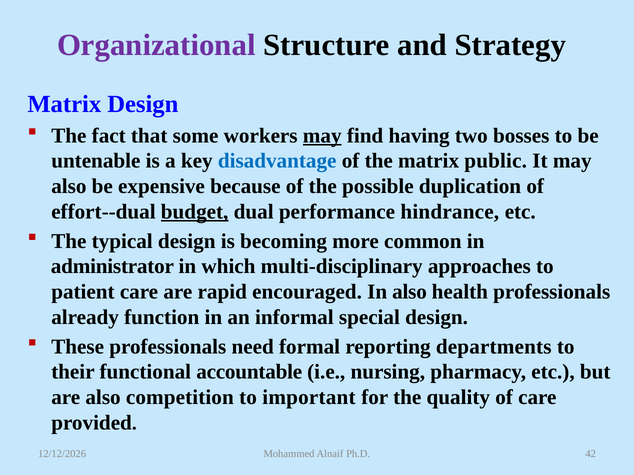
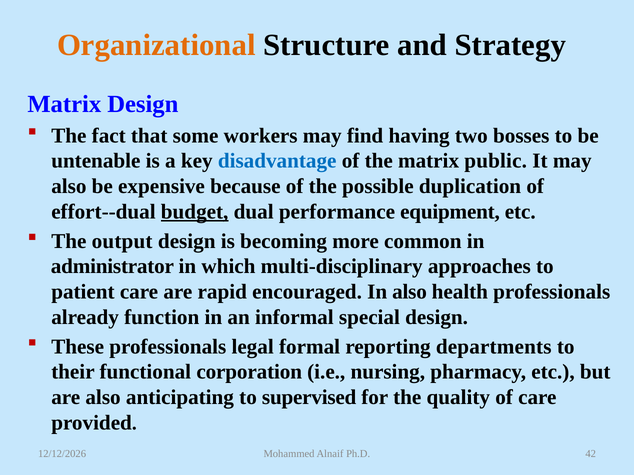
Organizational colour: purple -> orange (156, 45)
may underline: present -> none (322, 136)
hindrance: hindrance -> equipment (450, 212)
typical: typical -> output (122, 241)
need: need -> legal (253, 347)
accountable: accountable -> corporation (249, 372)
competition: competition -> anticipating (180, 398)
important: important -> supervised (309, 398)
